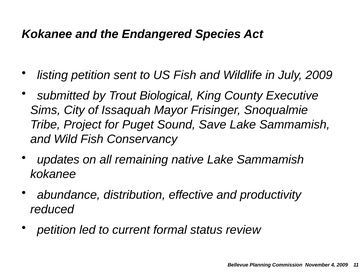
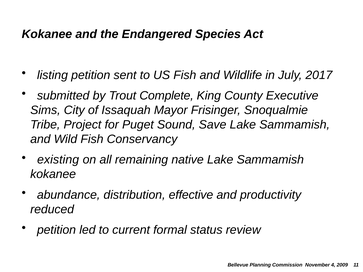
July 2009: 2009 -> 2017 (319, 75)
Biological: Biological -> Complete (167, 96)
updates: updates -> existing (58, 160)
